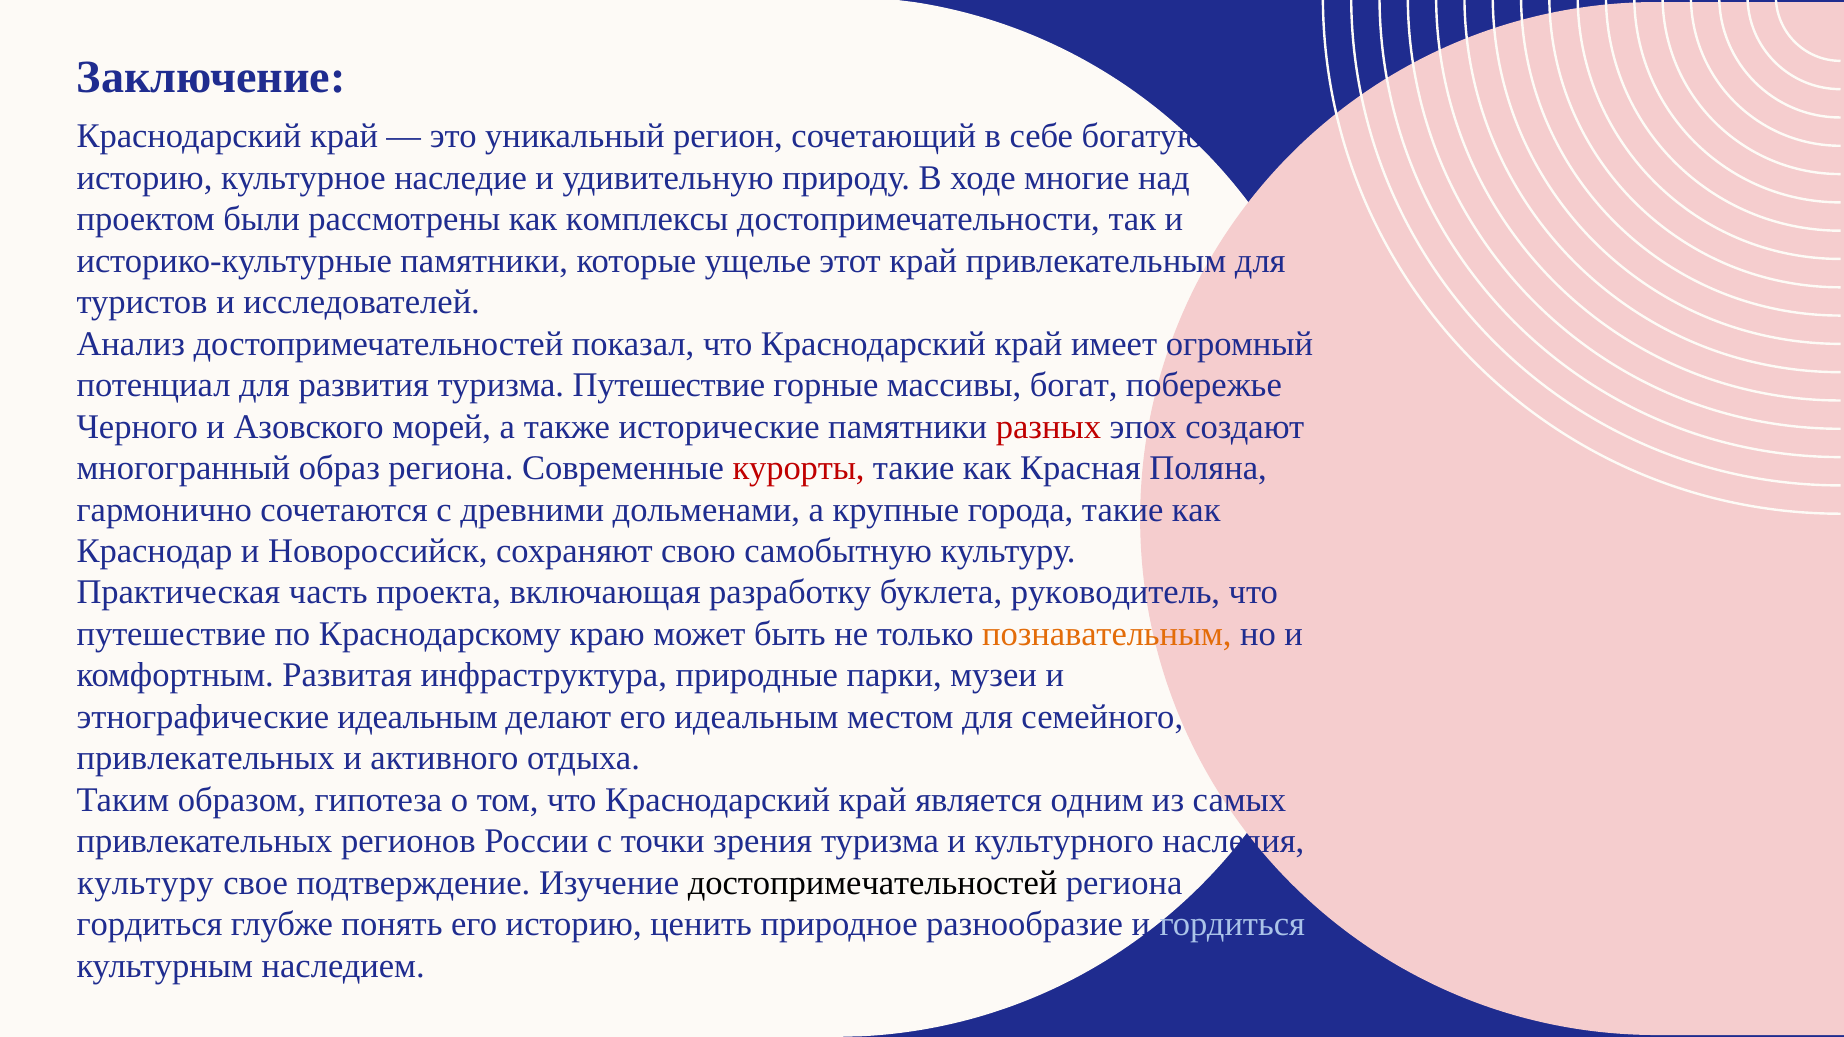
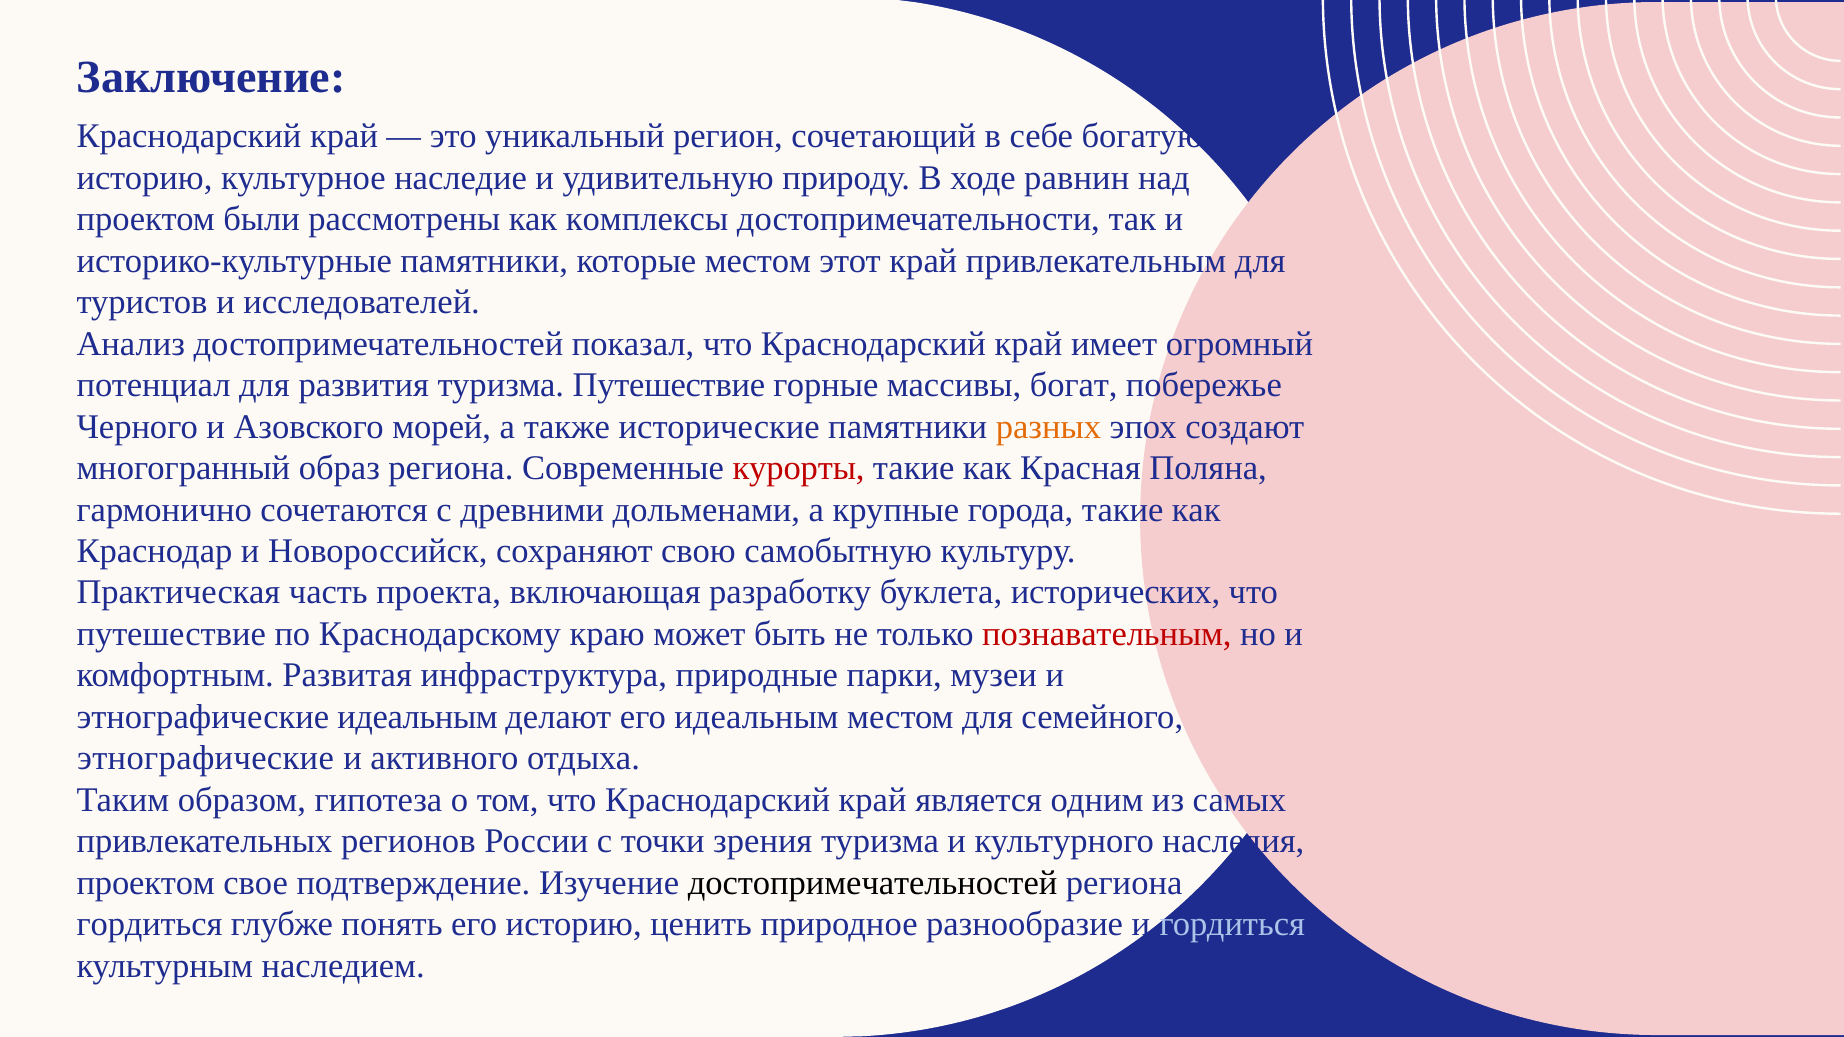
многие: многие -> равнин (1077, 178)
которые ущелье: ущелье -> местом (758, 261)
разных colour: red -> orange (1048, 427)
руководитель: руководитель -> исторических (1116, 593)
познавательным colour: orange -> red (1107, 634)
привлекательных: привлекательных -> этнографические (206, 759)
культуру: культуру -> проектом (146, 883)
